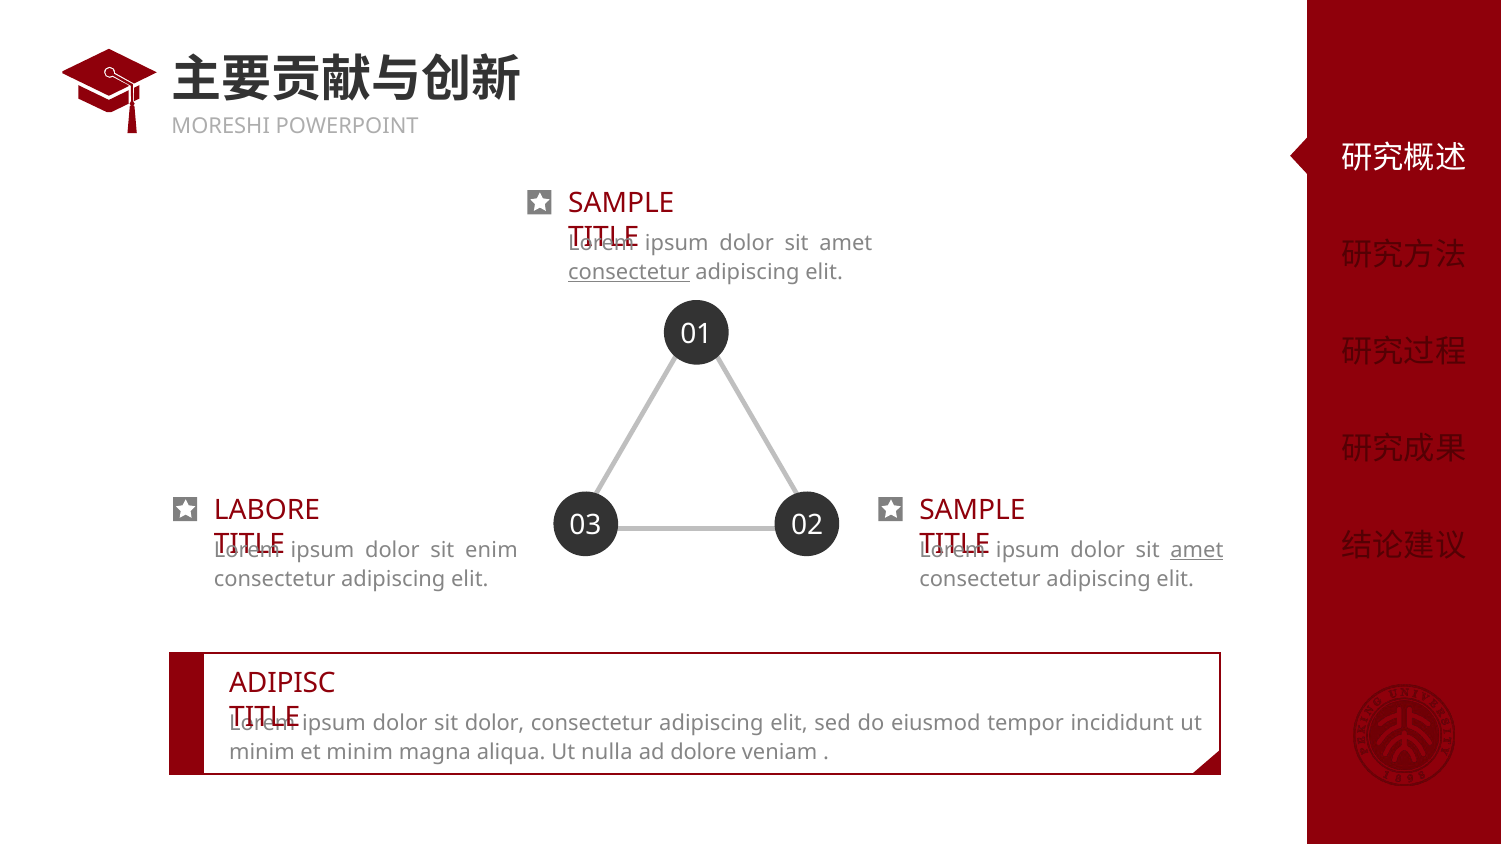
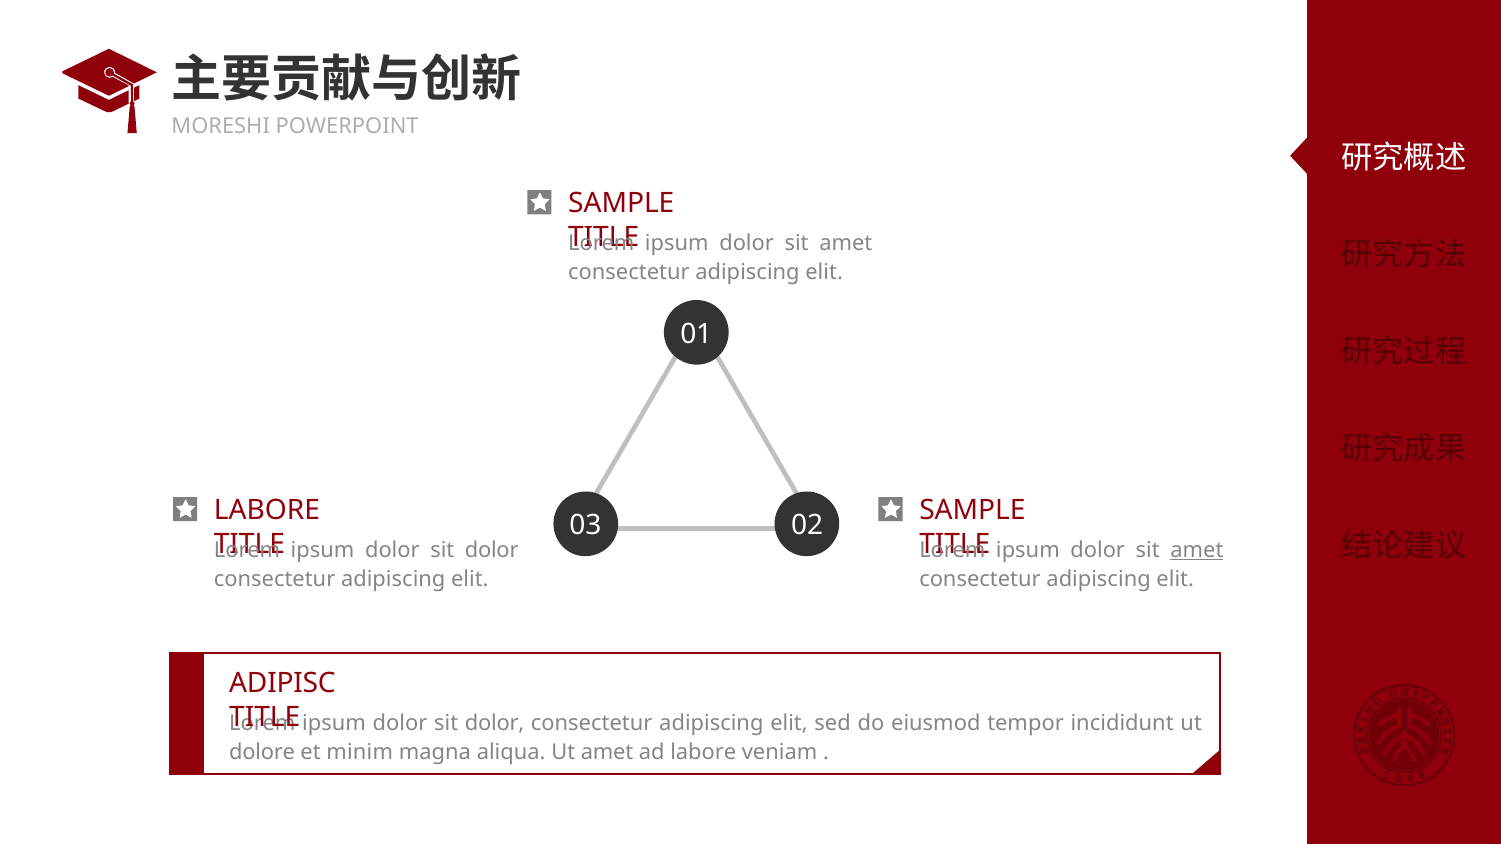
consectetur underline: present -> none (629, 272)
enim: enim -> dolor (492, 550)
minim: minim -> dolore (262, 752)
Ut nulla: nulla -> amet (607, 752)
ad dolore: dolore -> labore (703, 752)
